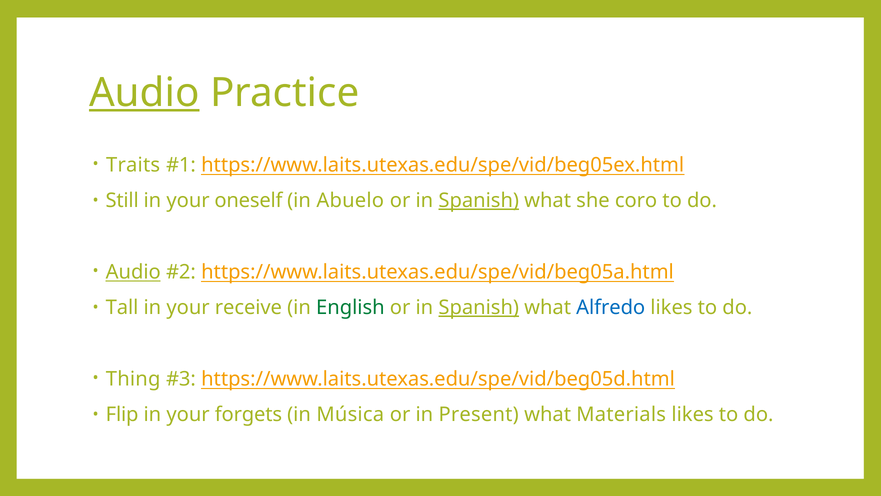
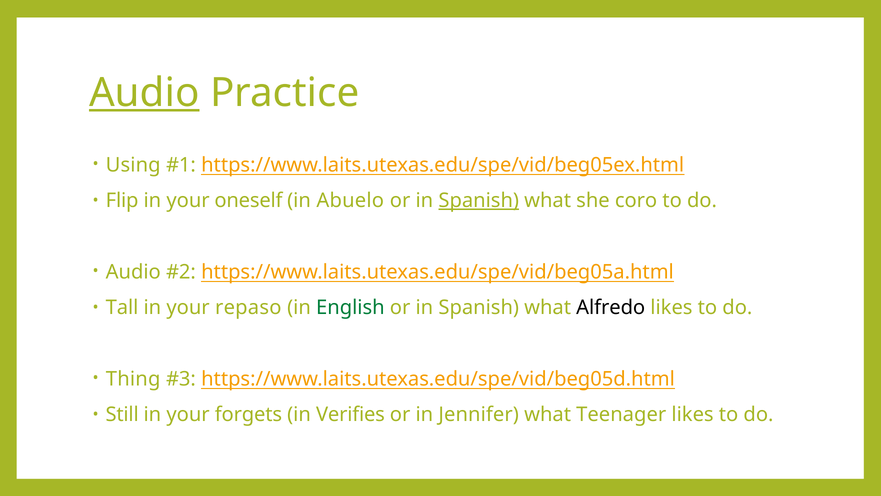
Traits: Traits -> Using (133, 165)
Still: Still -> Flip (122, 200)
Audio underline: present -> none (133, 272)
receive: receive -> repaso (248, 307)
Spanish underline: present -> none (479, 307)
Alfredo colour: blue -> black (611, 307)
Flip: Flip -> Still (122, 414)
Música: Música -> Verifies (350, 414)
Present: Present -> Jennifer (479, 414)
Materials: Materials -> Teenager (621, 414)
